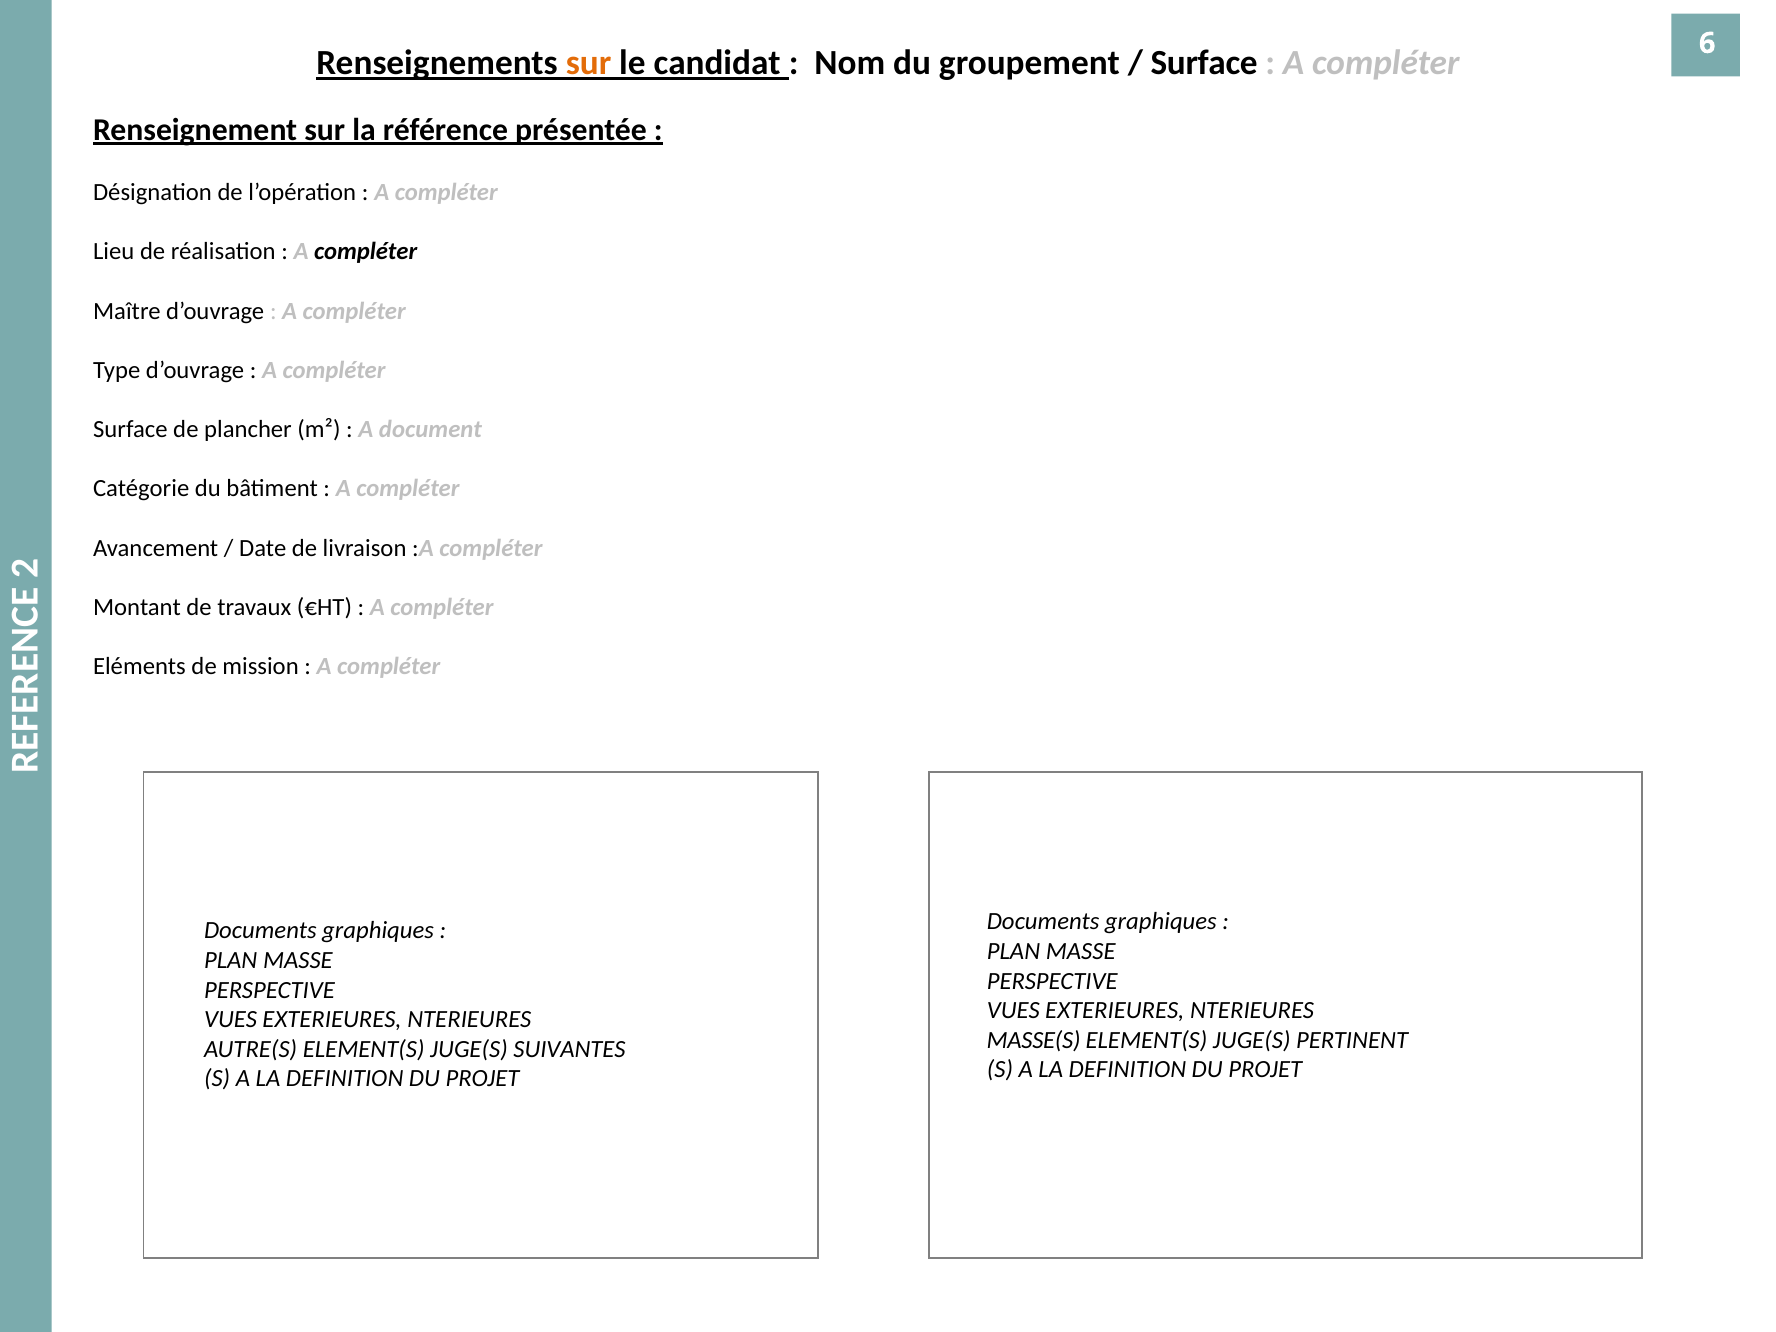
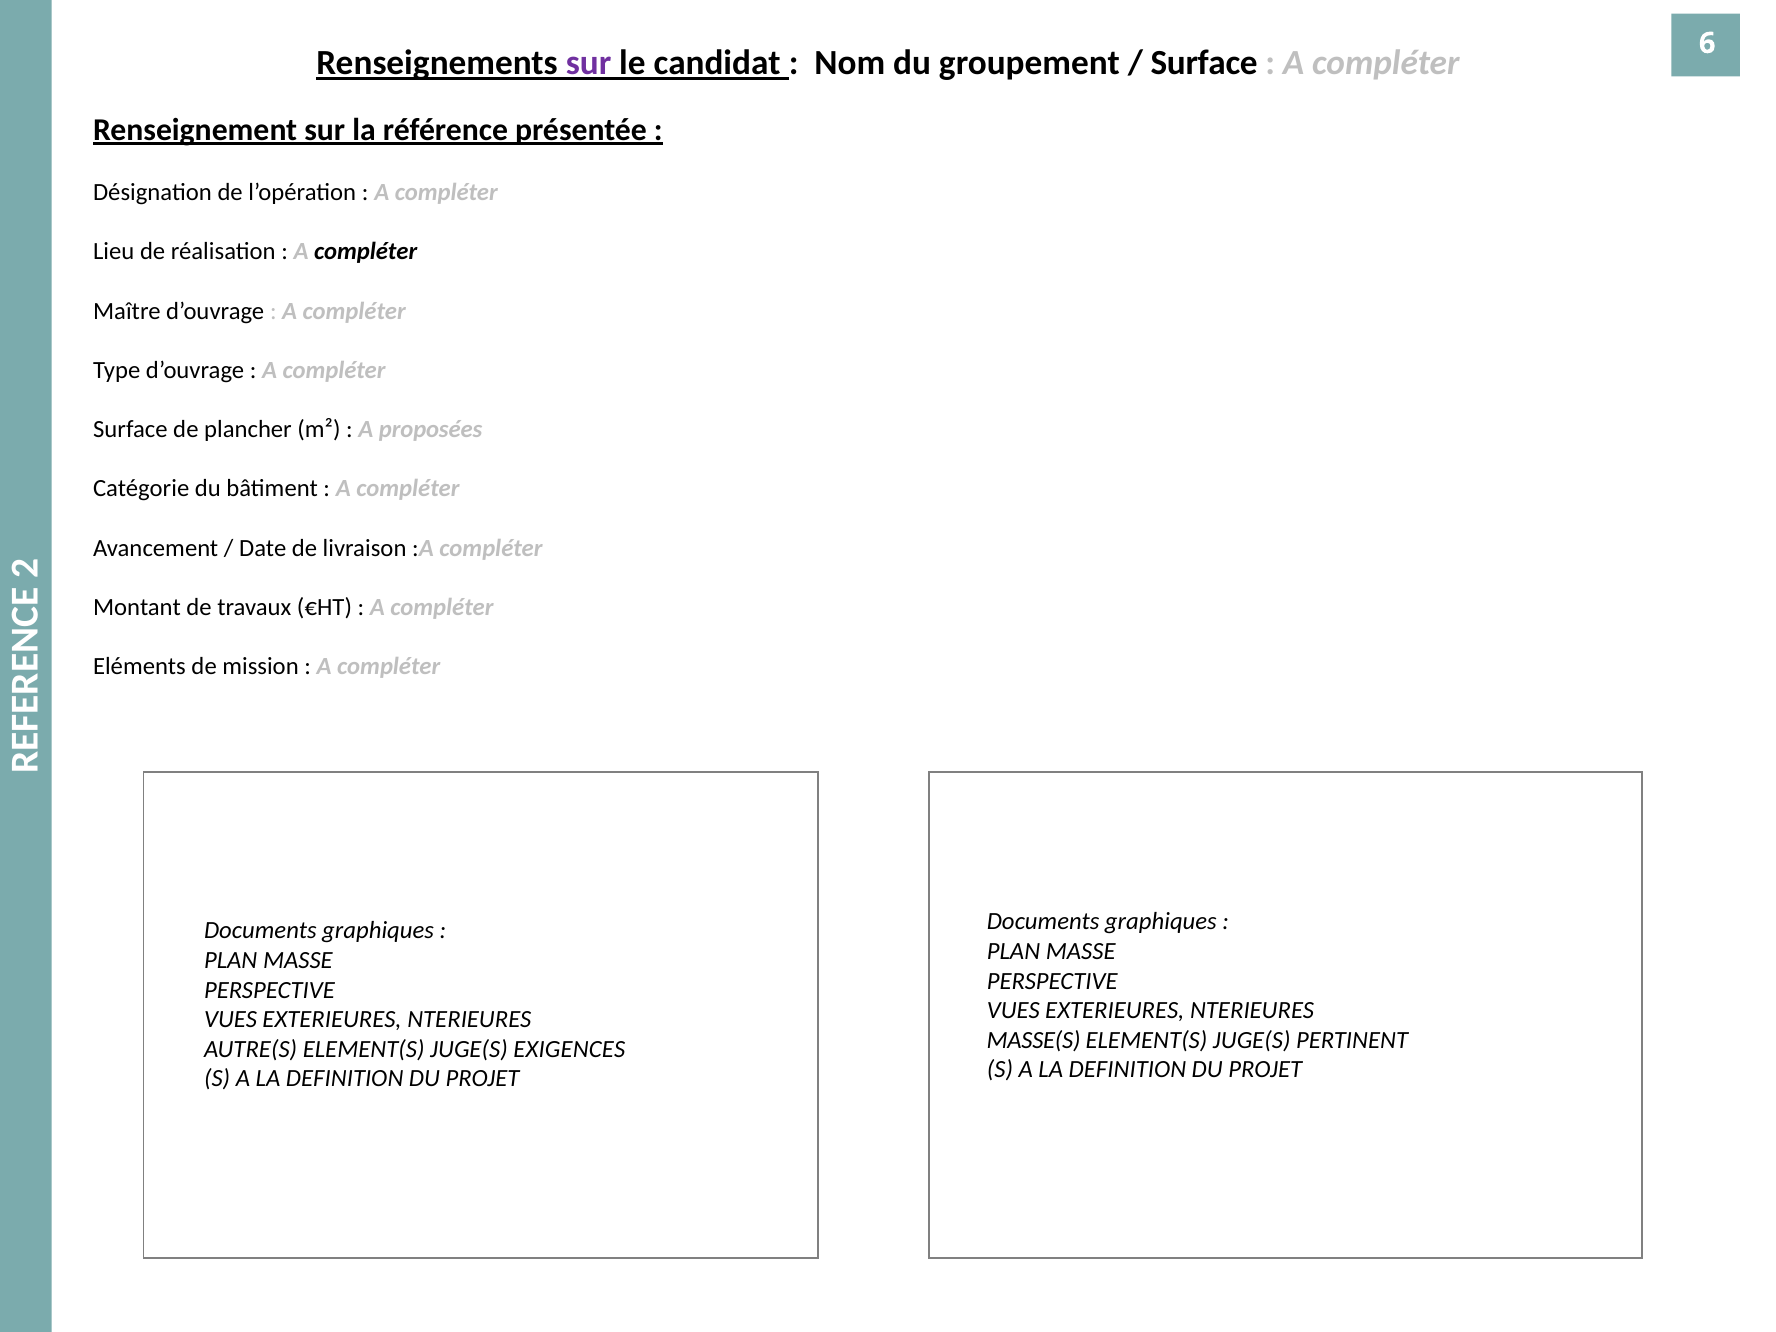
sur colour: orange -> purple (589, 63)
document: document -> proposées (431, 429)
SUIVANTES: SUIVANTES -> EXIGENCES (569, 1049)
